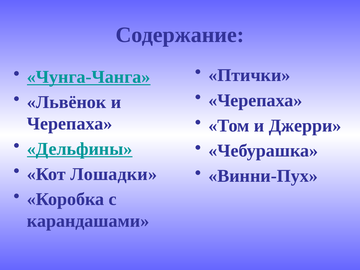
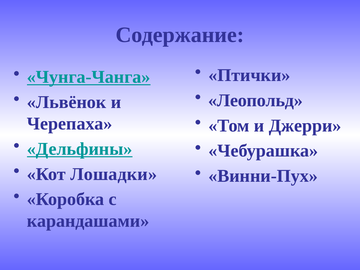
Черепаха: Черепаха -> Леопольд (255, 100)
